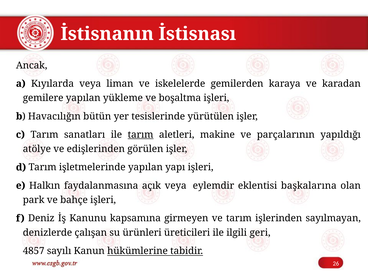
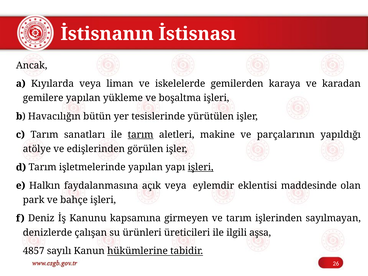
işleri underline: none -> present (201, 167)
başkalarına: başkalarına -> maddesinde (309, 186)
geri: geri -> aşsa (260, 233)
